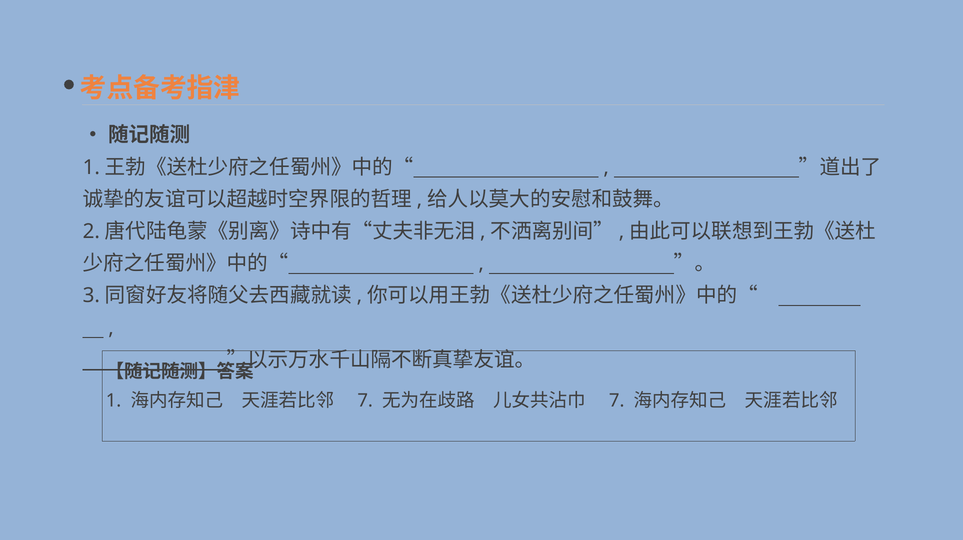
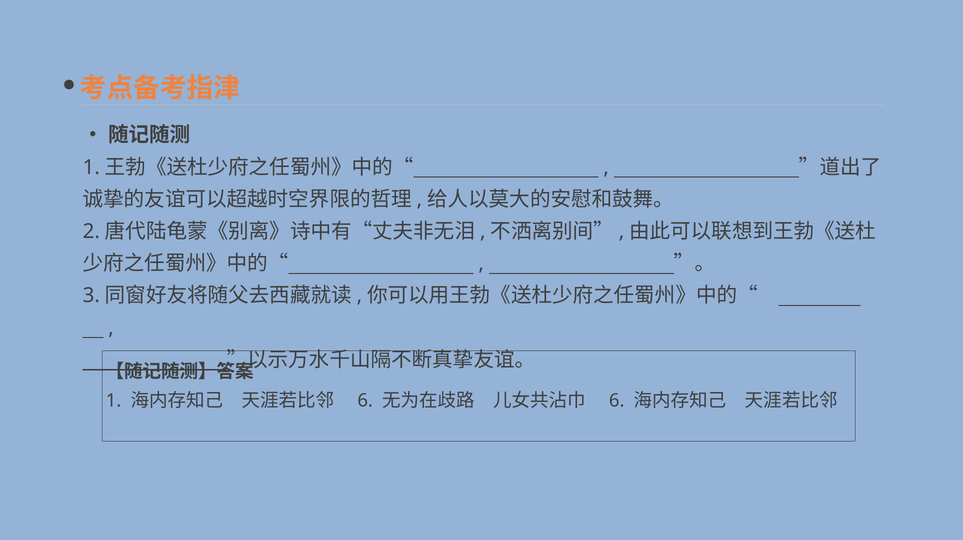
7: 7 -> 6 (365, 401)
7: 7 -> 6 (617, 401)
